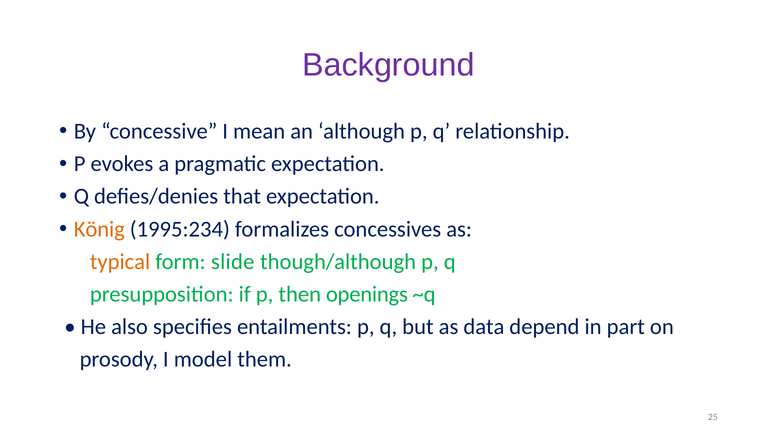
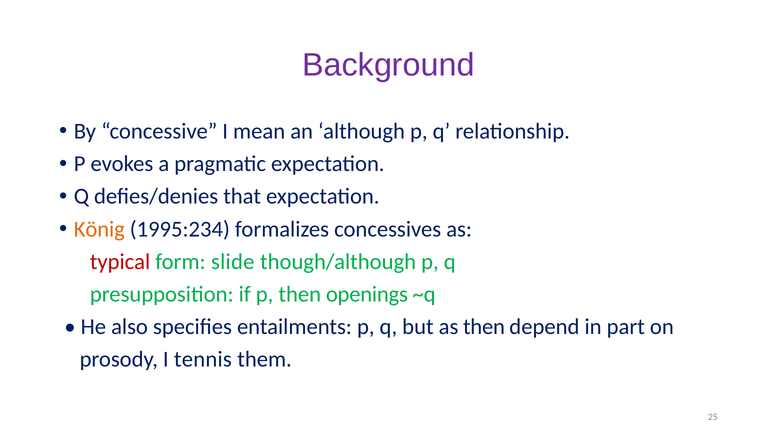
typical colour: orange -> red (120, 262)
as data: data -> then (484, 327)
model: model -> tennis (203, 359)
